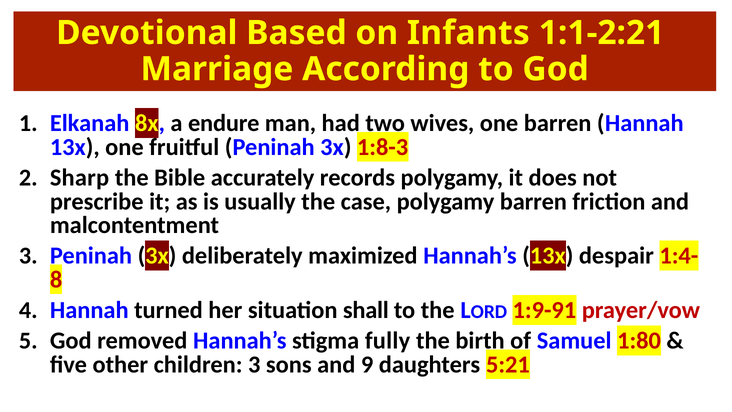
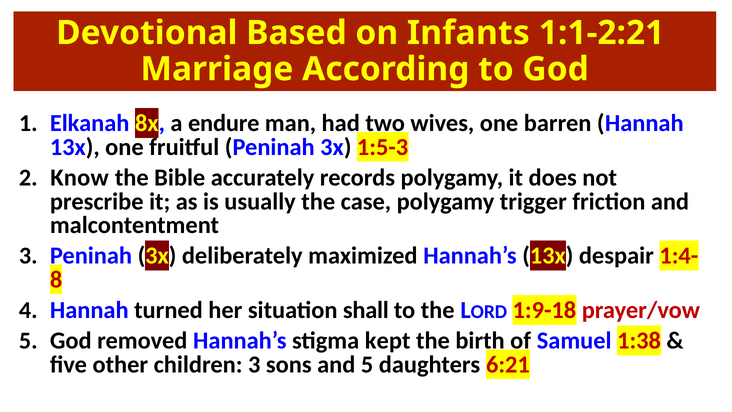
1:8-3: 1:8-3 -> 1:5-3 (383, 147)
Sharp: Sharp -> Know (79, 178)
polygamy barren: barren -> trigger (533, 201)
1:9-91: 1:9-91 -> 1:9-18 (544, 310)
fully: fully -> kept (388, 341)
1:80: 1:80 -> 1:38 (639, 341)
and 9: 9 -> 5 (367, 364)
5:21: 5:21 -> 6:21 (508, 364)
